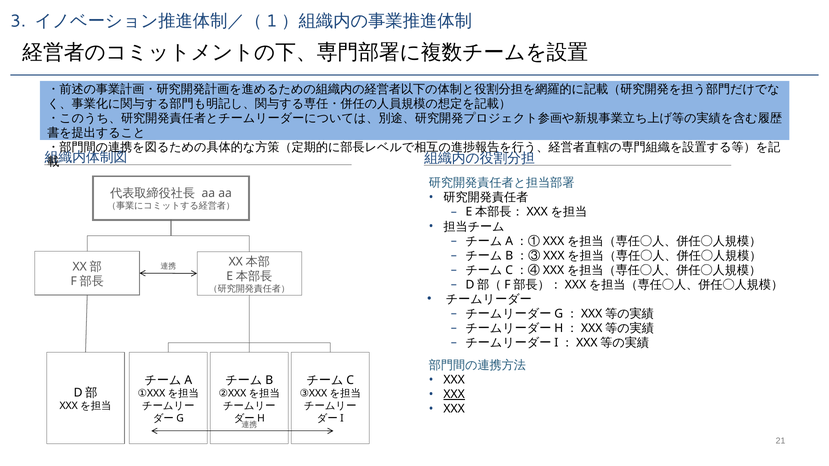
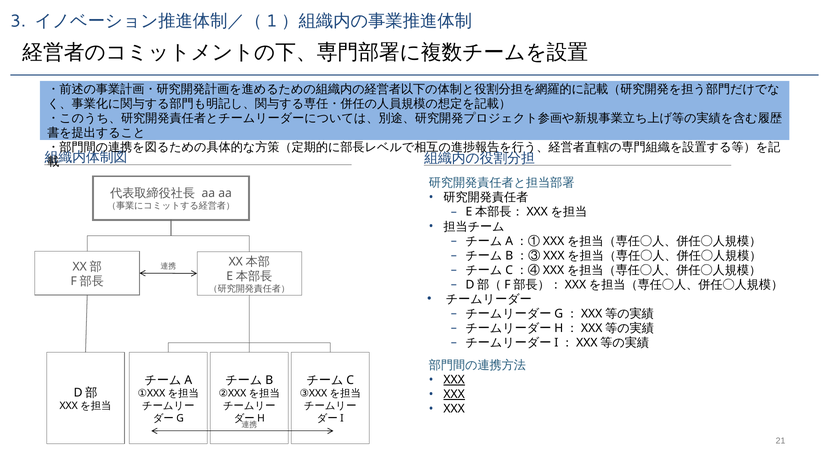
XXX underline: none -> present (454, 380)
